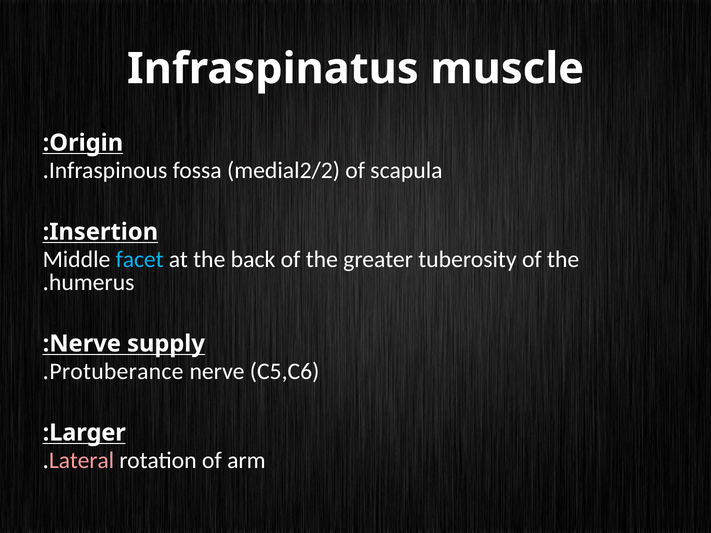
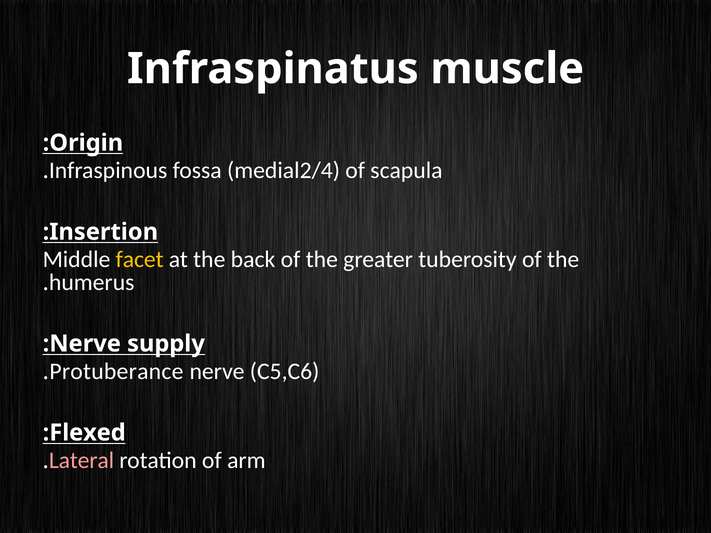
medial2/2: medial2/2 -> medial2/4 (284, 171)
facet colour: light blue -> yellow (140, 260)
Larger: Larger -> Flexed (87, 433)
